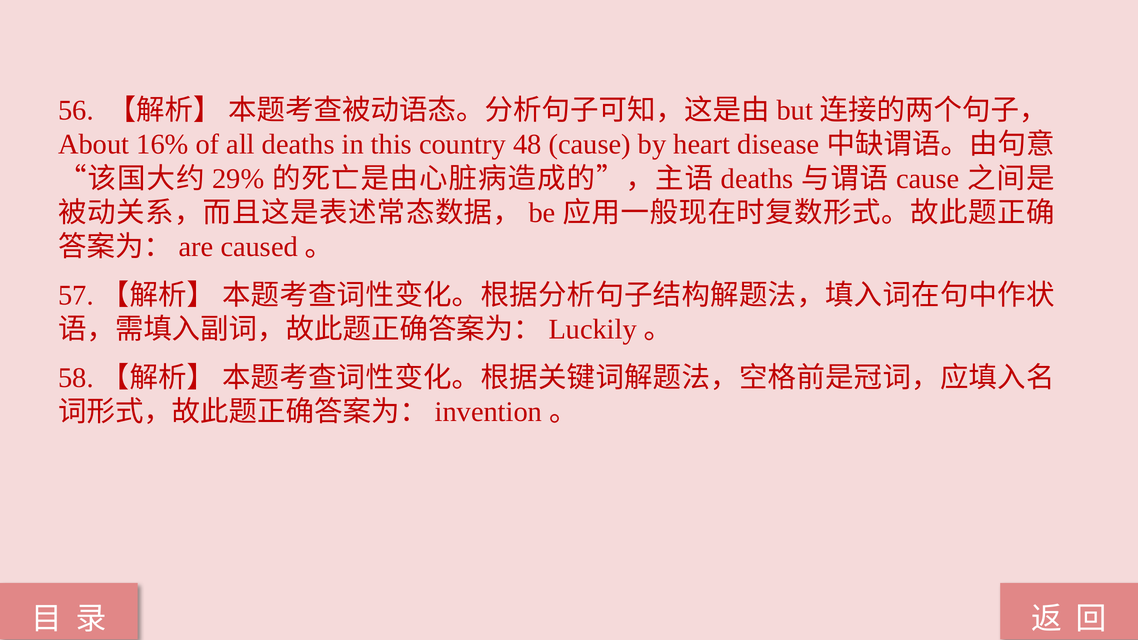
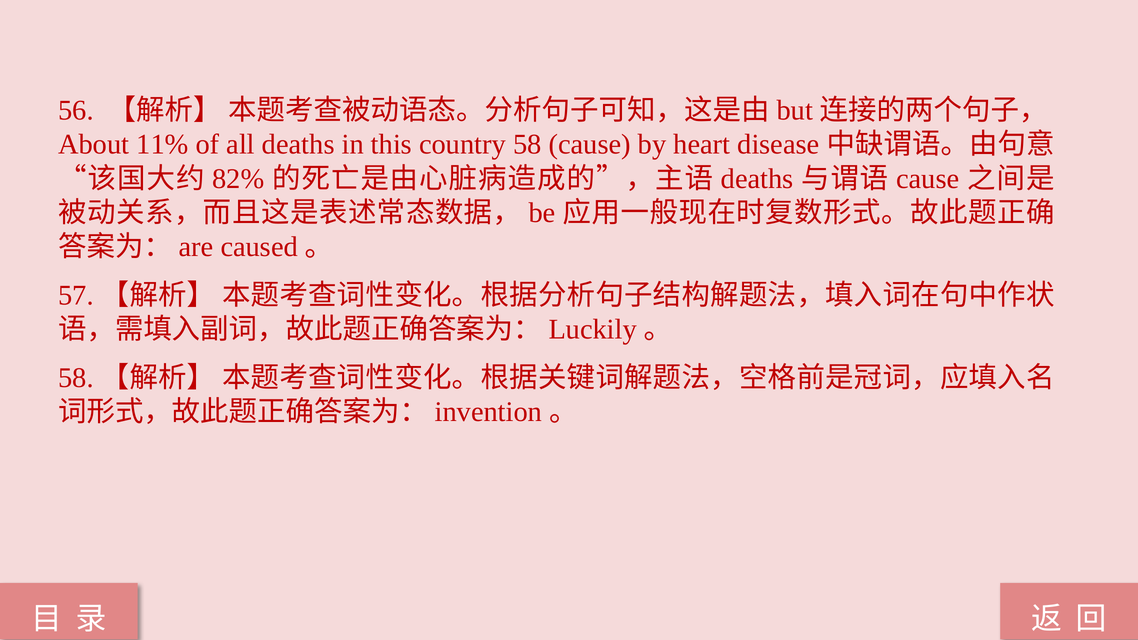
16%: 16% -> 11% (162, 145)
48: 48 -> 58 (527, 145)
29%: 29% -> 82% (238, 179)
